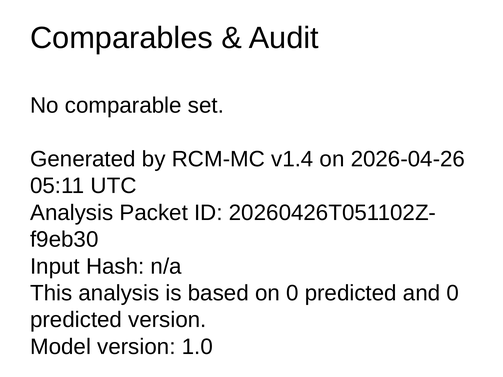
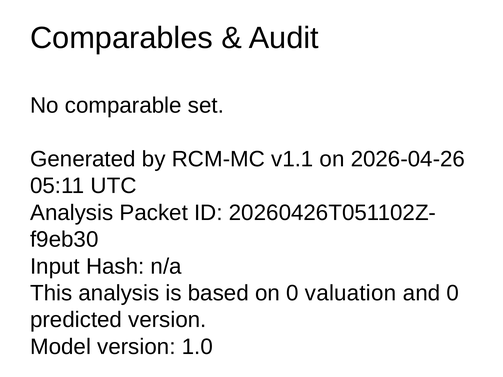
v1.4: v1.4 -> v1.1 (292, 159)
on 0 predicted: predicted -> valuation (351, 293)
